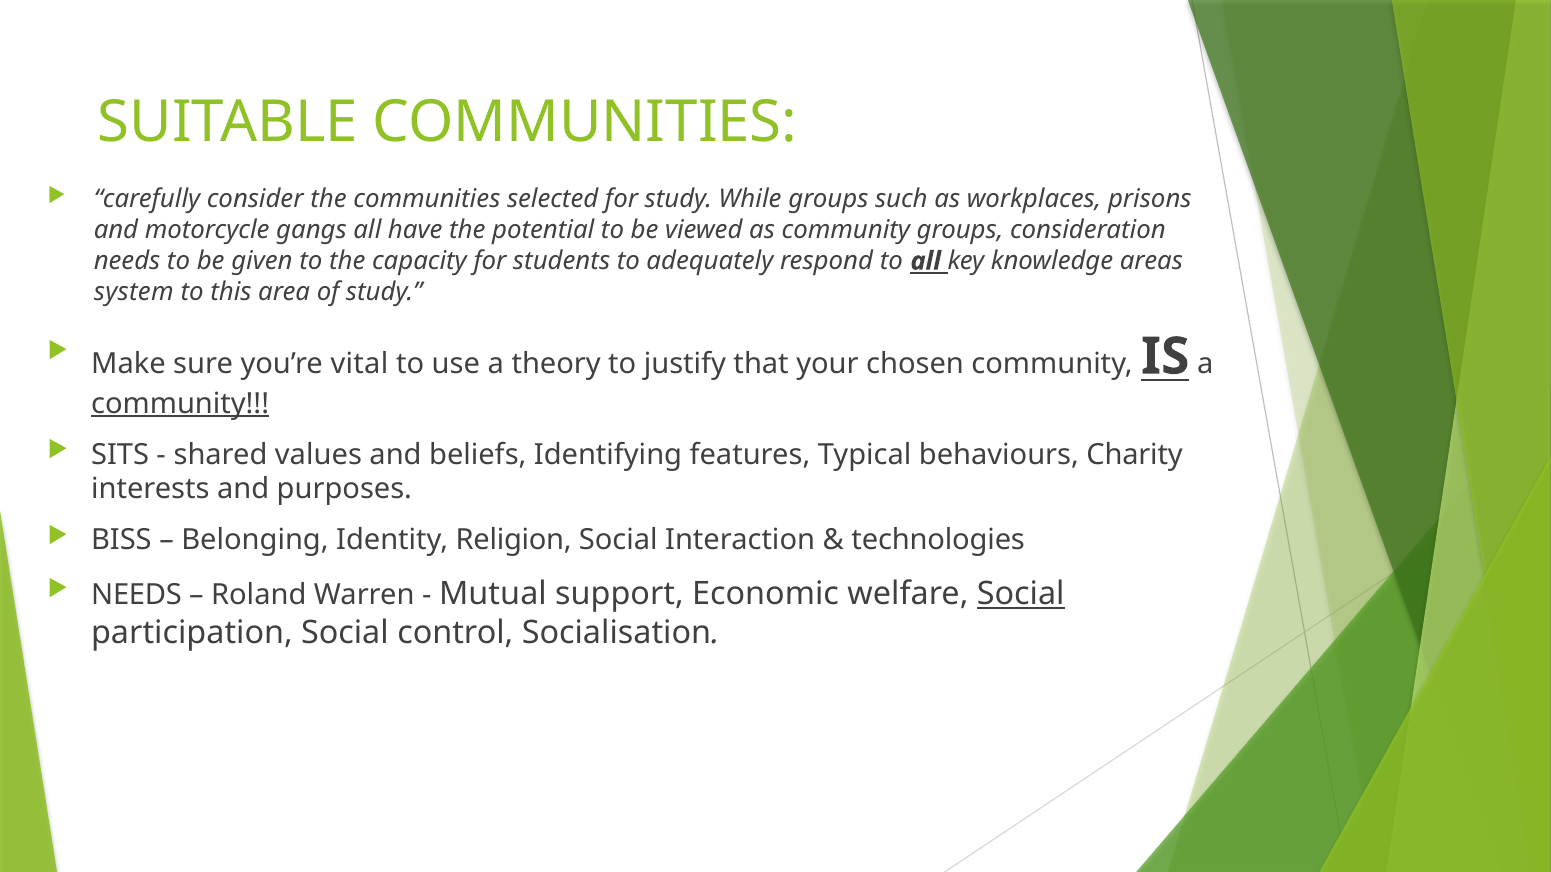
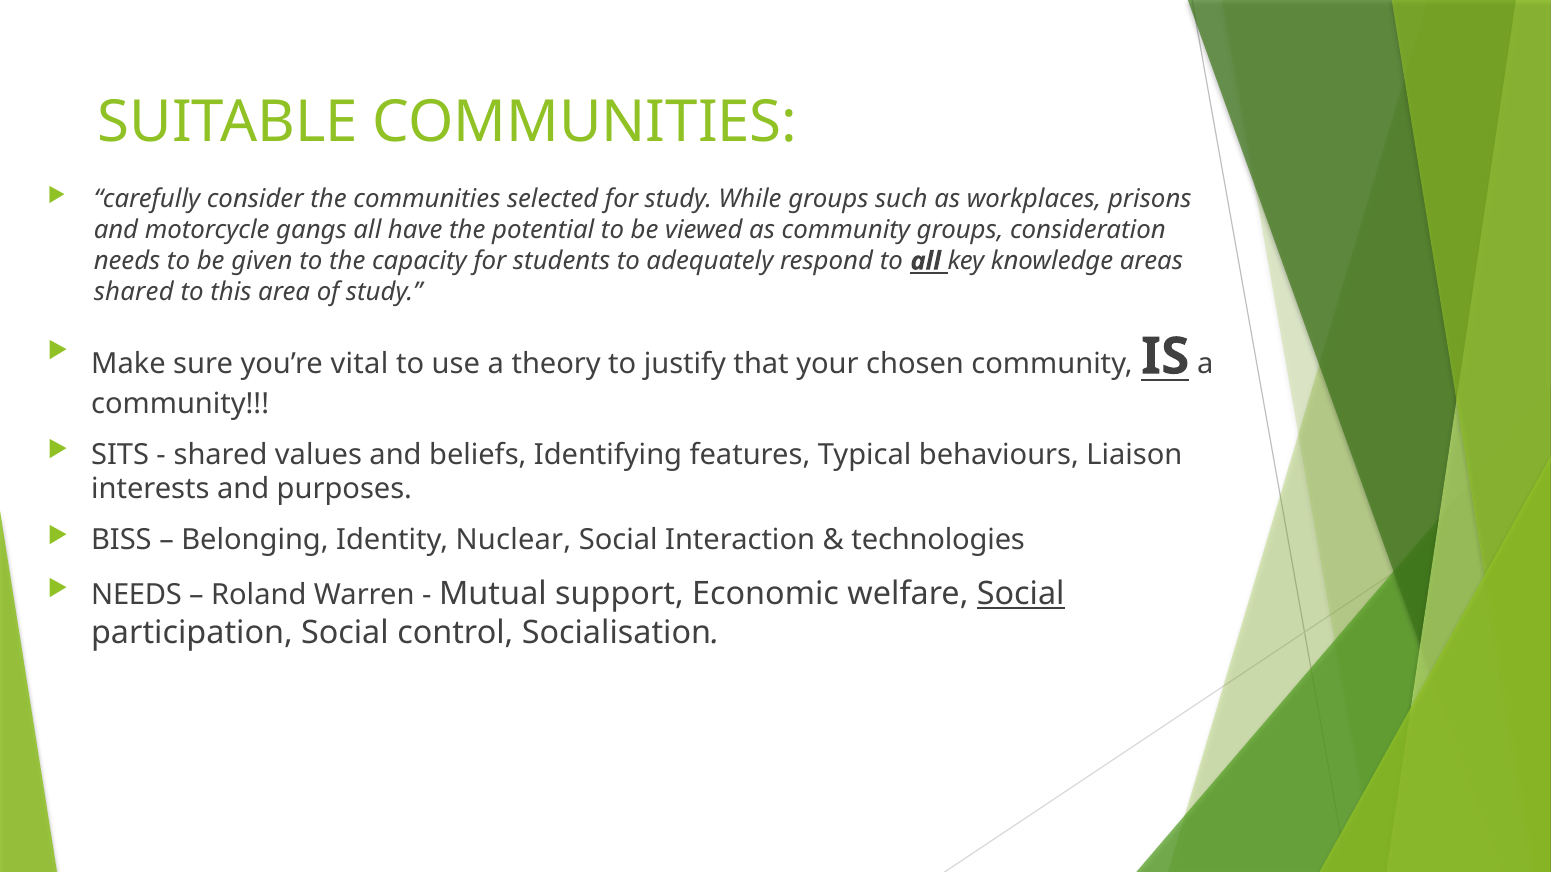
system: system -> shared (134, 292)
community underline: present -> none (180, 404)
Charity: Charity -> Liaison (1134, 455)
Religion: Religion -> Nuclear (513, 541)
